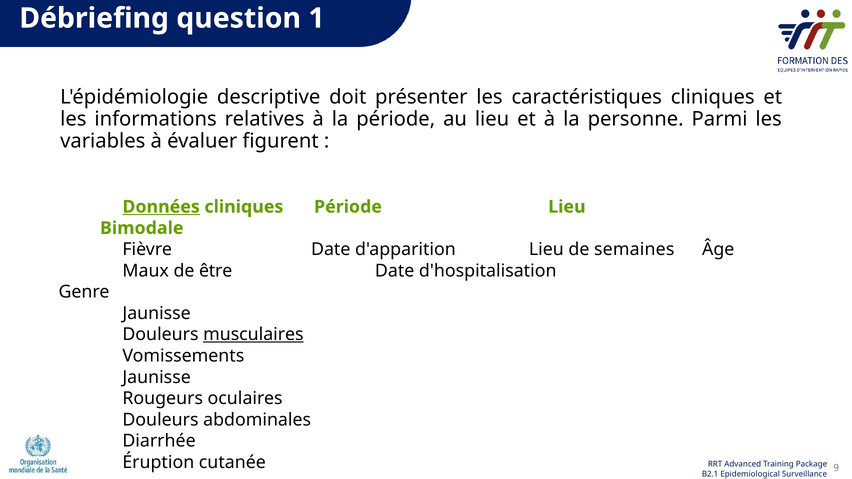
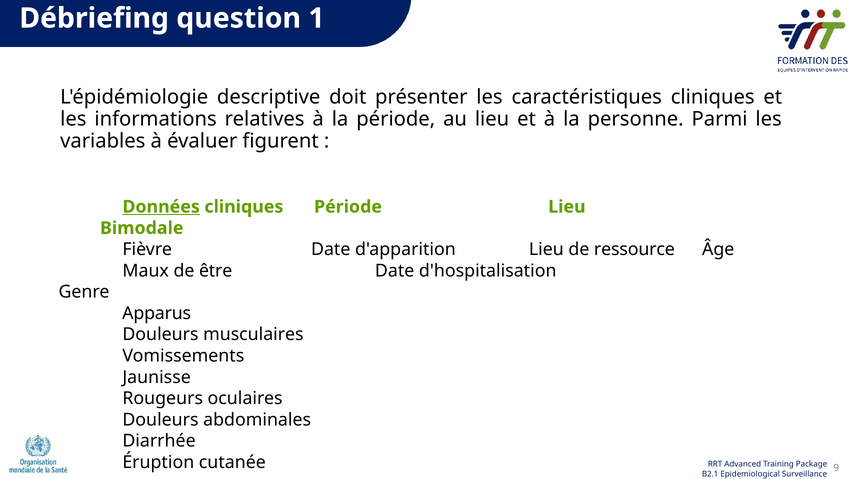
semaines: semaines -> ressource (634, 250)
Jaunisse: Jaunisse -> Apparus (157, 313)
musculaires underline: present -> none (253, 335)
